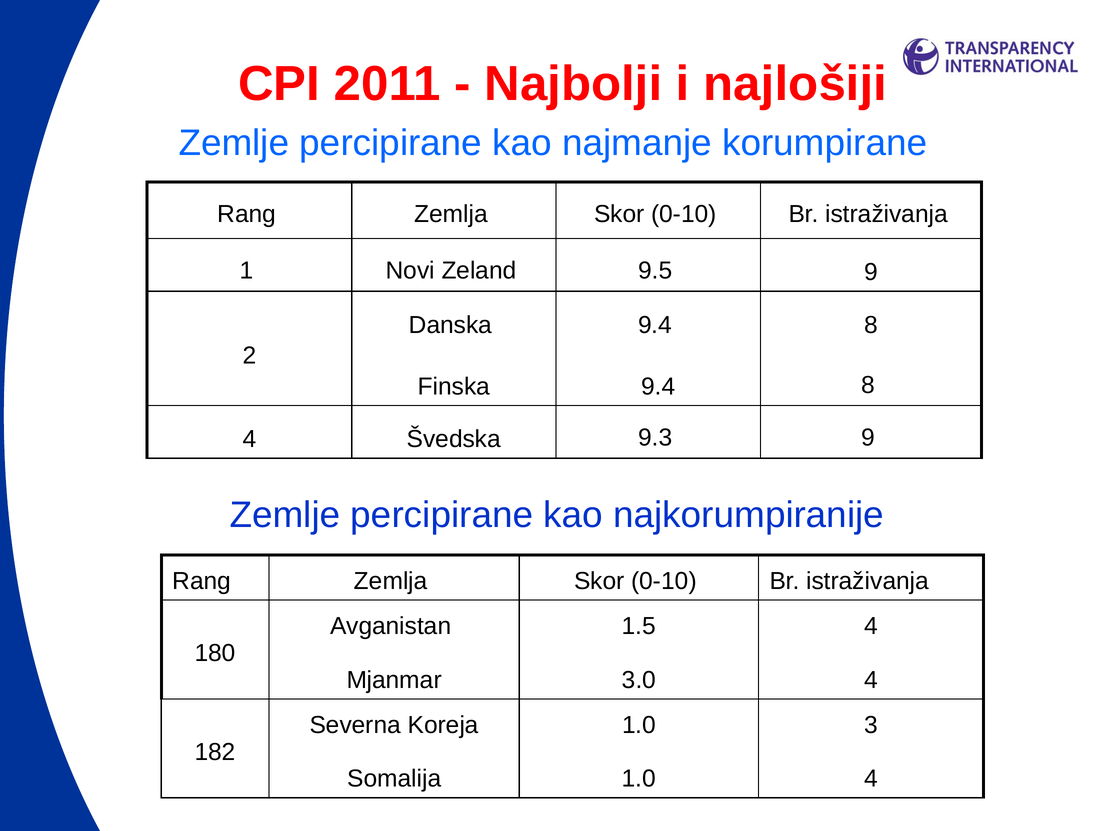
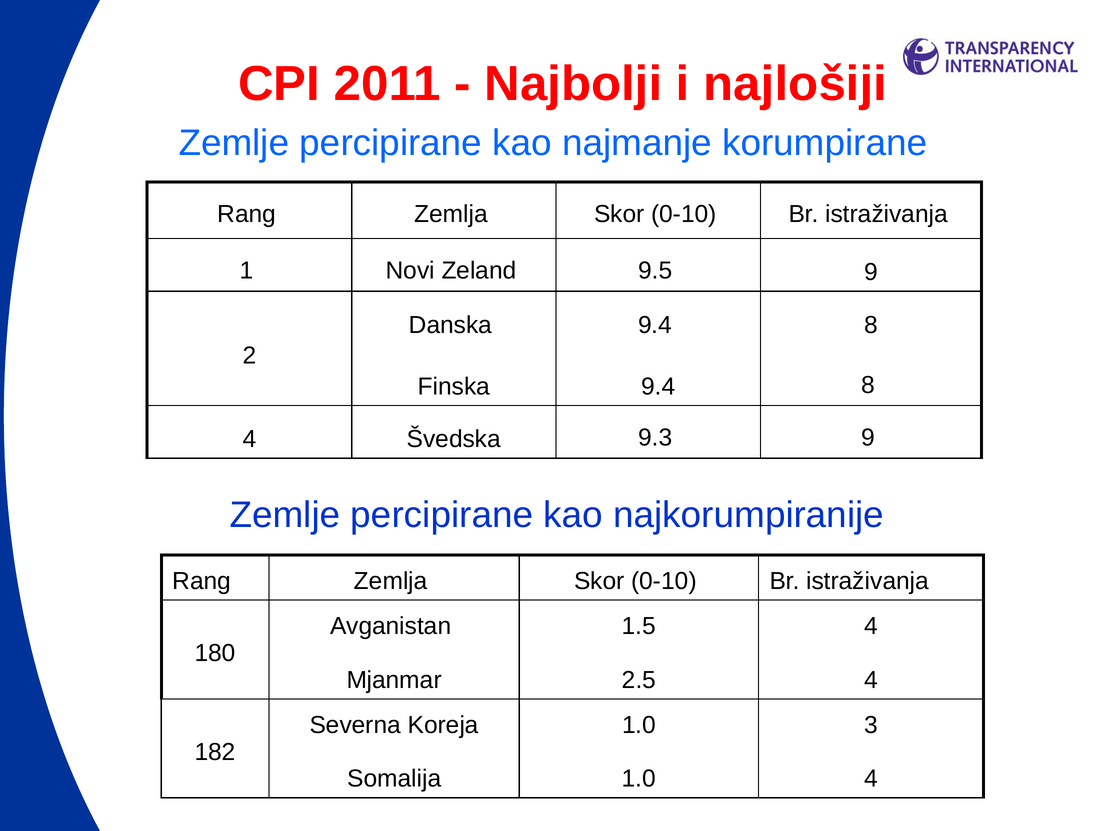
3.0: 3.0 -> 2.5 (639, 680)
